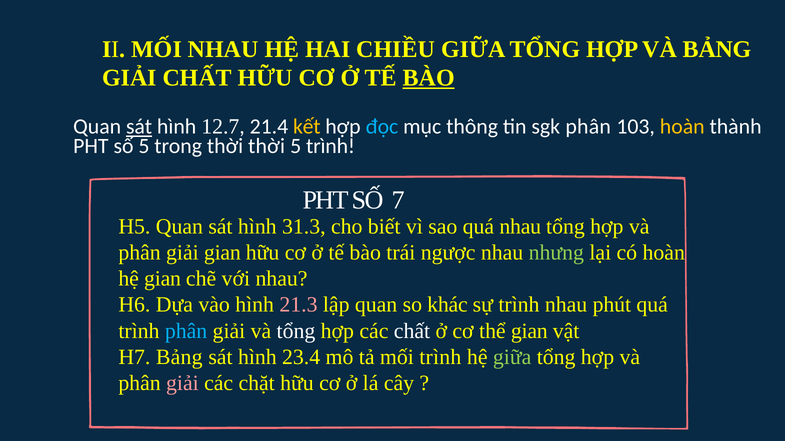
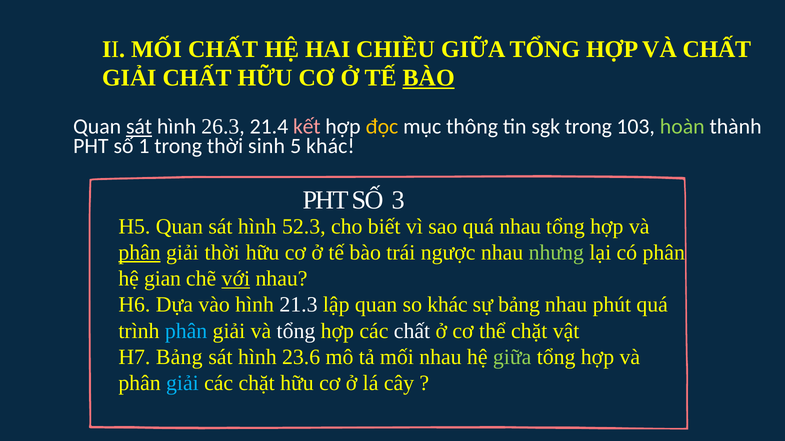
MỐI NHAU: NHAU -> CHẤT (223, 49)
VÀ BẢNG: BẢNG -> CHẤT (717, 49)
12.7: 12.7 -> 26.3 (220, 127)
kết colour: yellow -> pink (307, 127)
đọc colour: light blue -> yellow (382, 127)
sgk phân: phân -> trong (588, 127)
hoàn colour: yellow -> light green (682, 127)
số 5: 5 -> 1 (144, 146)
thời thời: thời -> sinh (267, 146)
5 trình: trình -> khác (330, 146)
7: 7 -> 3 (398, 200)
31.3: 31.3 -> 52.3 (304, 227)
phân underline: none -> present (140, 253)
giải gian: gian -> thời (222, 253)
có hoàn: hoàn -> phân (664, 253)
với underline: none -> present (236, 279)
21.3 colour: pink -> white (298, 305)
sự trình: trình -> bảng (519, 305)
thể gian: gian -> chặt (529, 331)
23.4: 23.4 -> 23.6 (301, 357)
mối trình: trình -> nhau (440, 357)
giải colour: pink -> light blue (182, 384)
